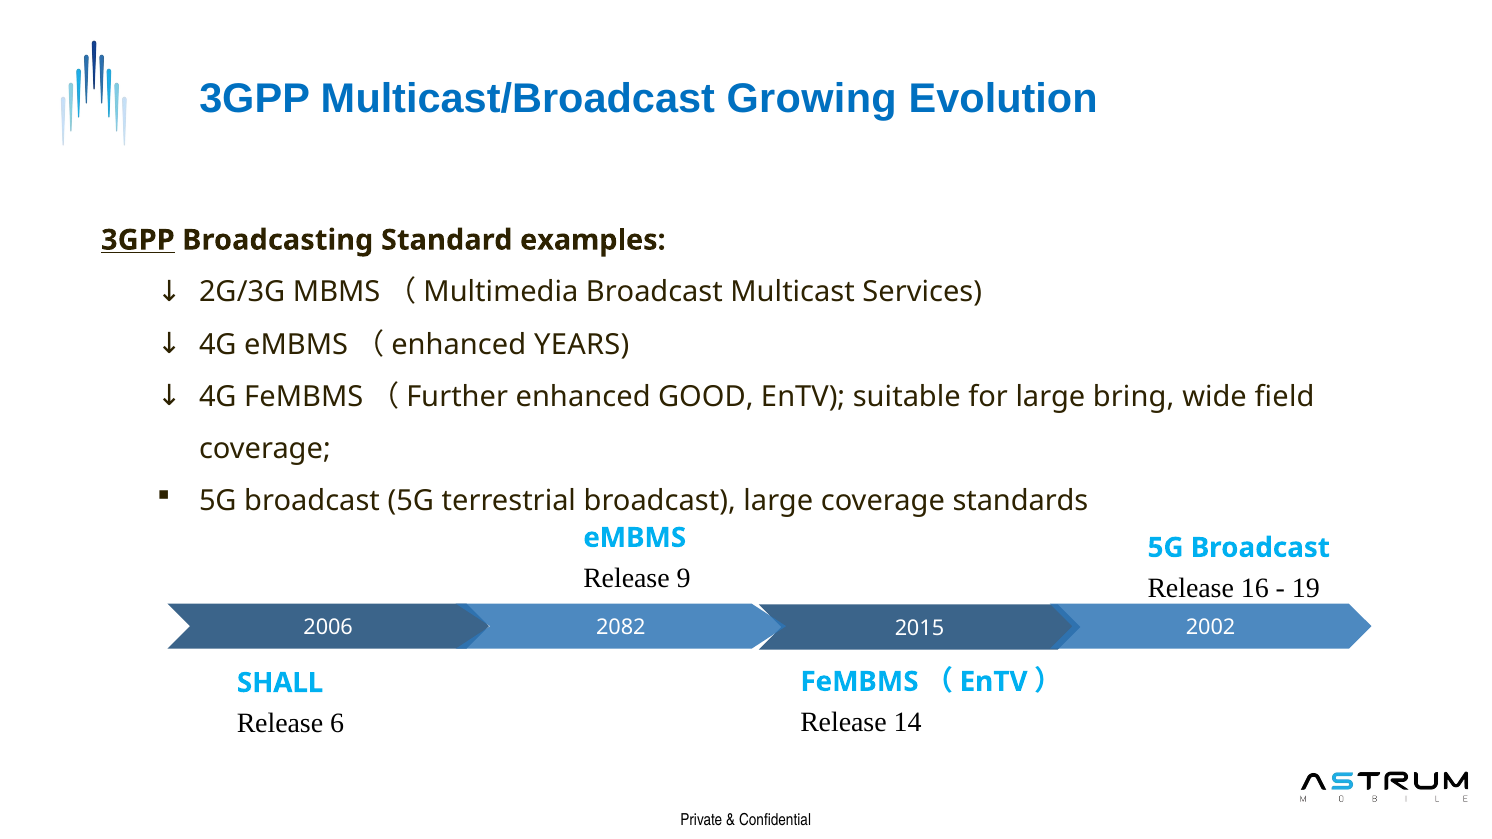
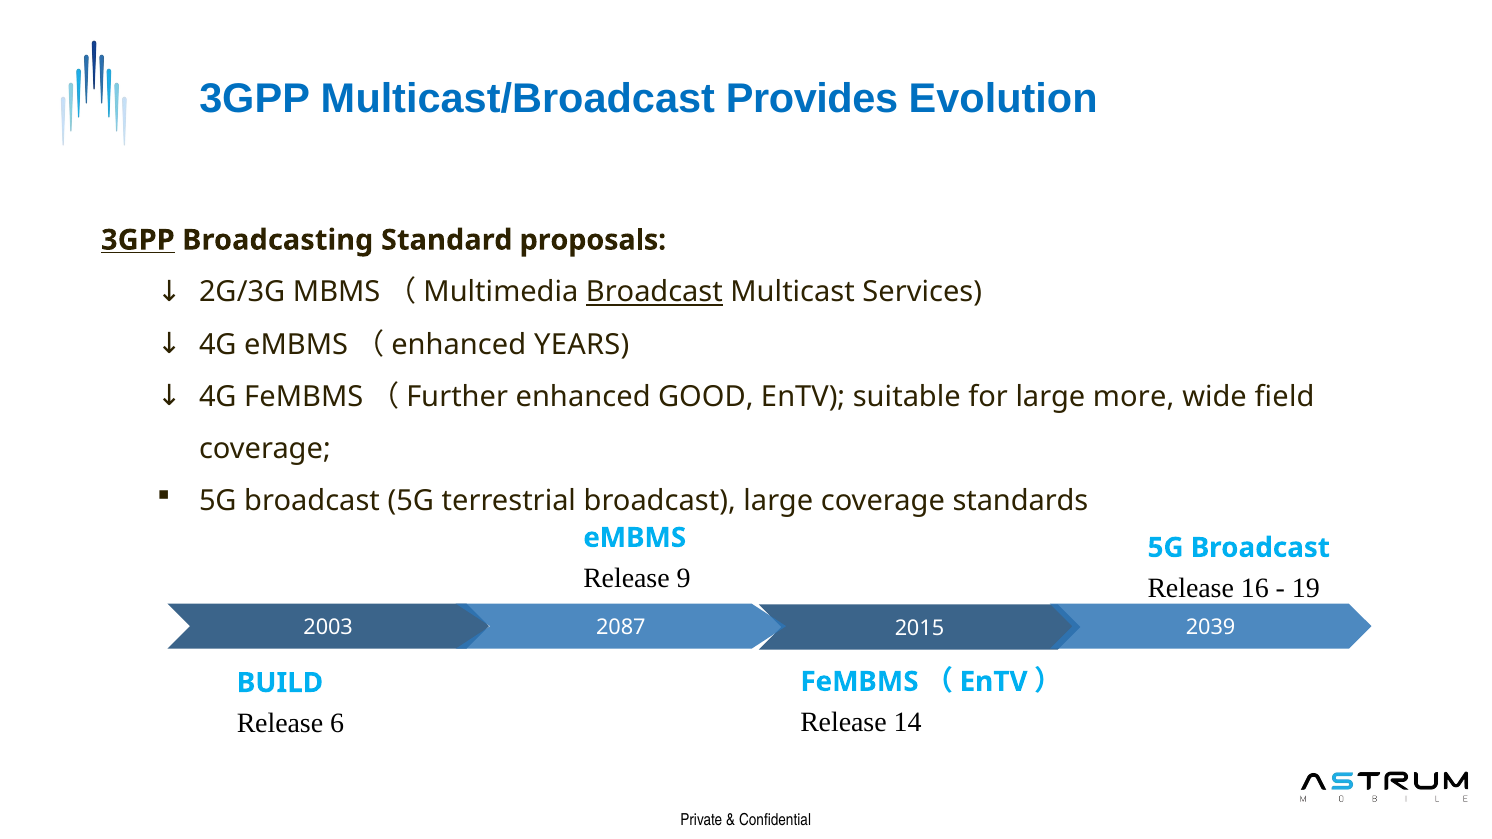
Growing: Growing -> Provides (812, 99)
examples: examples -> proposals (593, 240)
Broadcast underline: none -> present (654, 292)
bring: bring -> more (1134, 397)
2006: 2006 -> 2003 (328, 628)
2082: 2082 -> 2087 (621, 628)
2002: 2002 -> 2039 (1211, 628)
SHALL: SHALL -> BUILD (280, 683)
